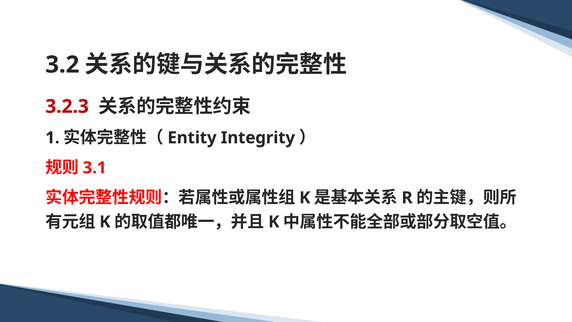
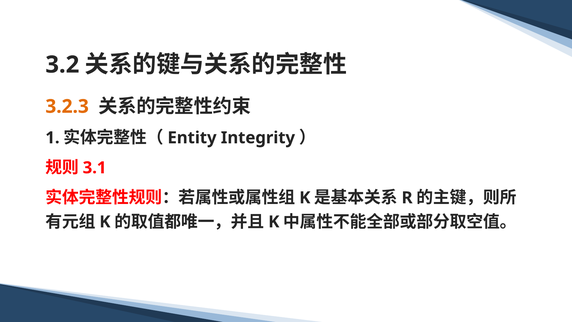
3.2.3 colour: red -> orange (67, 106)
